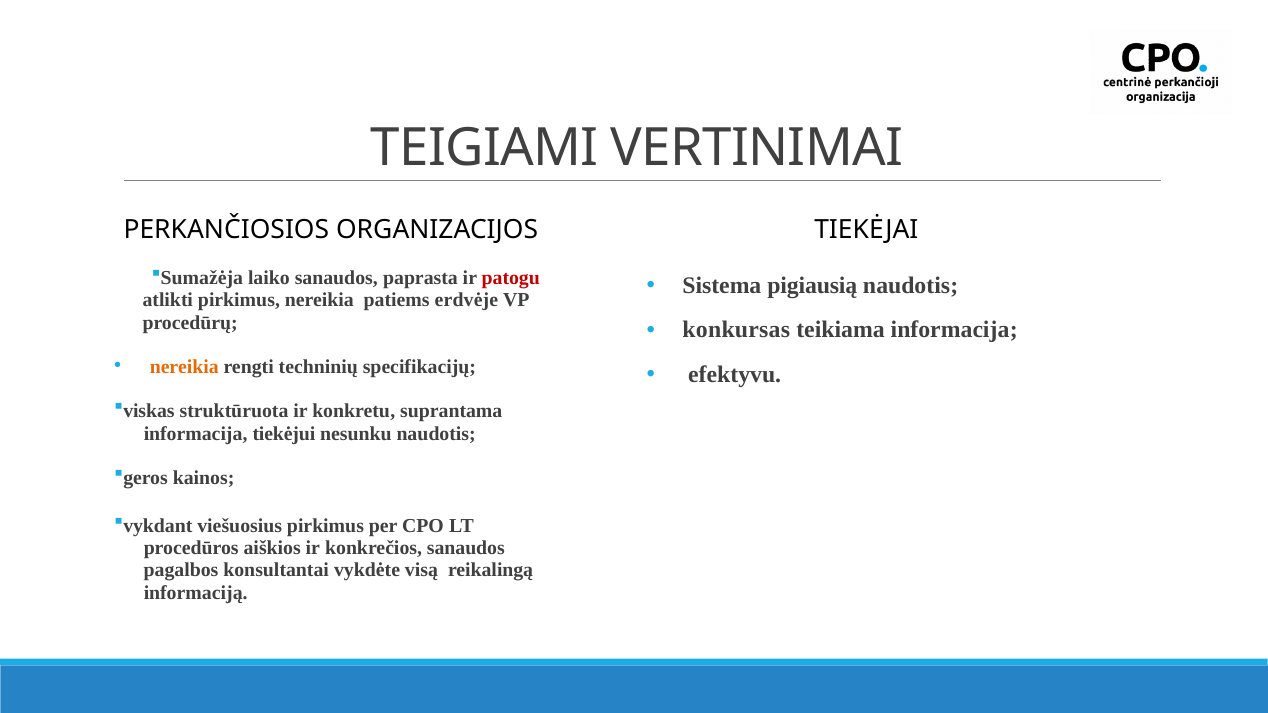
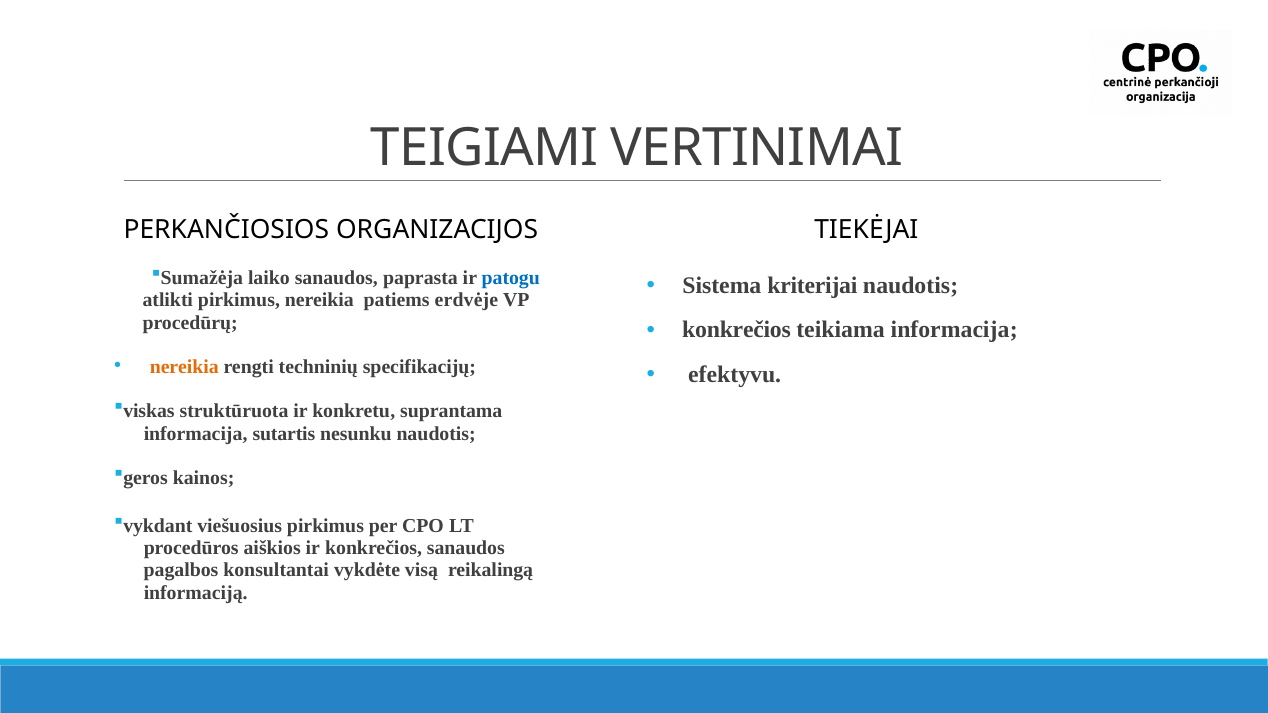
patogu colour: red -> blue (511, 278)
pigiausią: pigiausią -> kriterijai (812, 286)
konkursas: konkursas -> konkrečios (737, 330)
tiekėjui: tiekėjui -> sutartis (284, 434)
